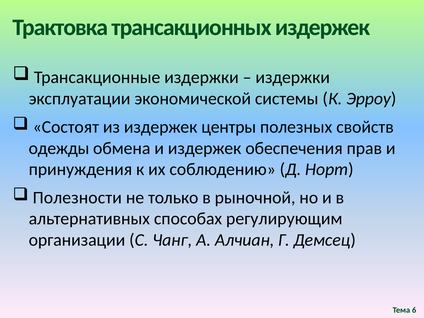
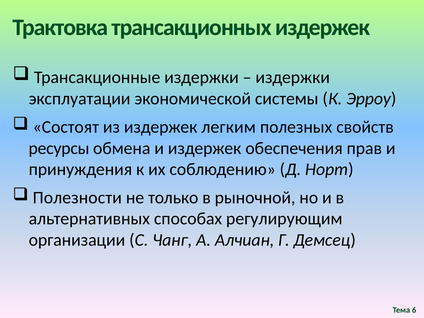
центры: центры -> легким (229, 127)
одежды: одежды -> ресурсы (59, 148)
